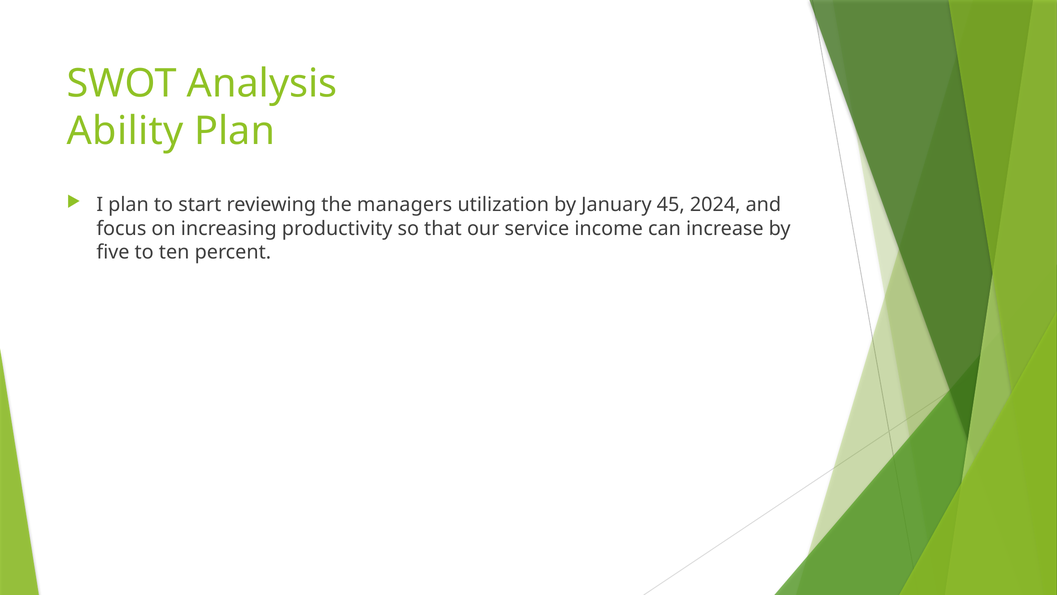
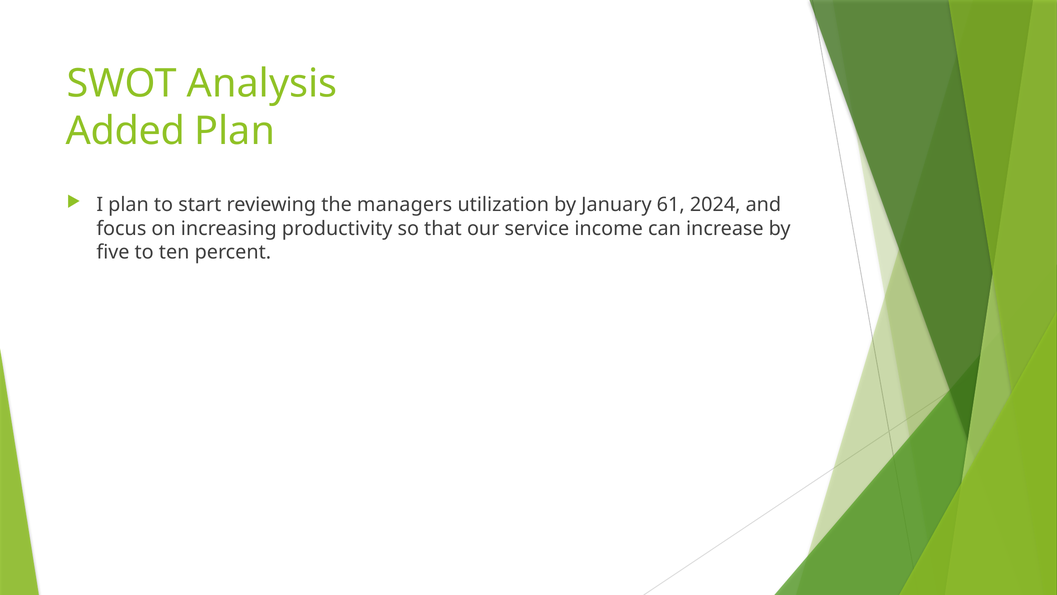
Ability: Ability -> Added (125, 131)
45: 45 -> 61 (671, 205)
